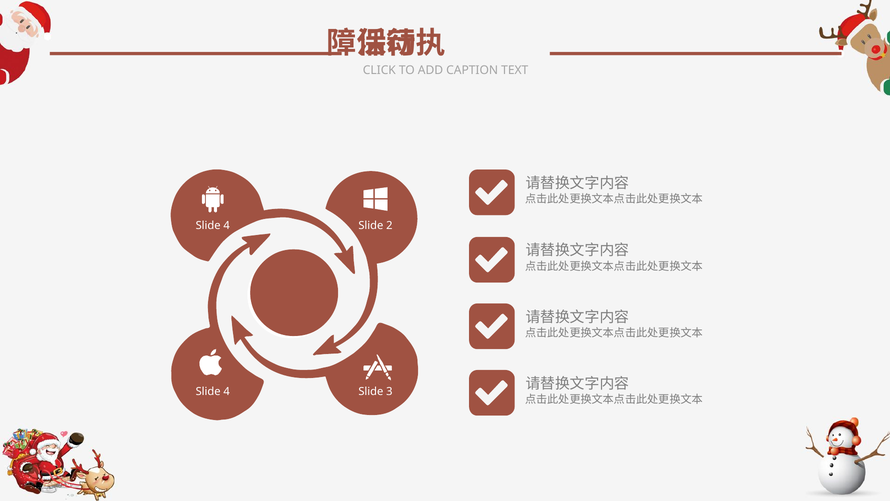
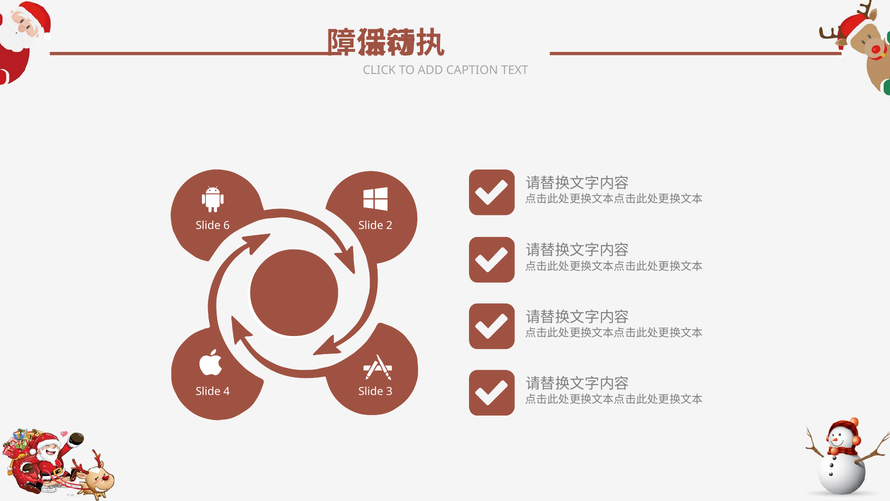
4: 4 -> 6 (227, 226)
